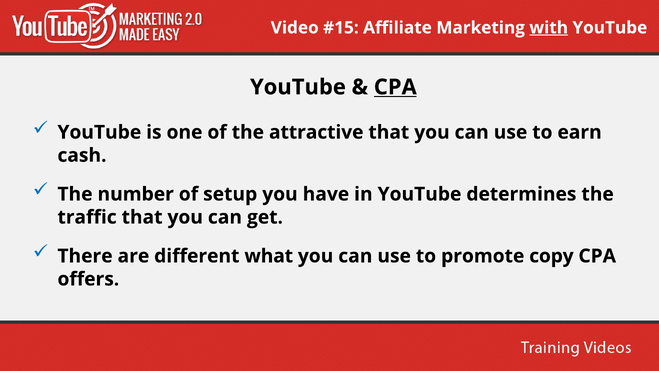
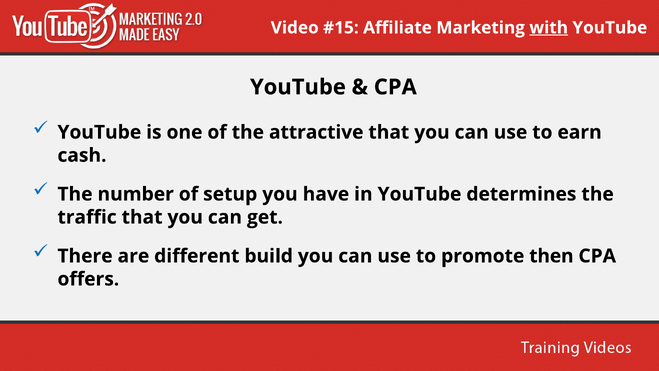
CPA underline: present -> none (395, 87)
what: what -> build (269, 256)
copy: copy -> then (551, 256)
